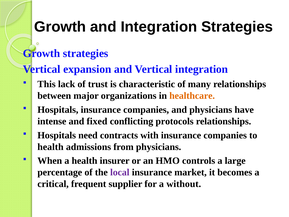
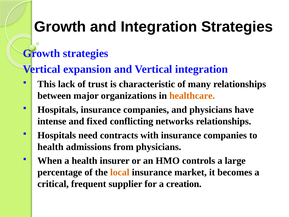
protocols: protocols -> networks (175, 121)
local colour: purple -> orange (120, 172)
without: without -> creation (184, 184)
